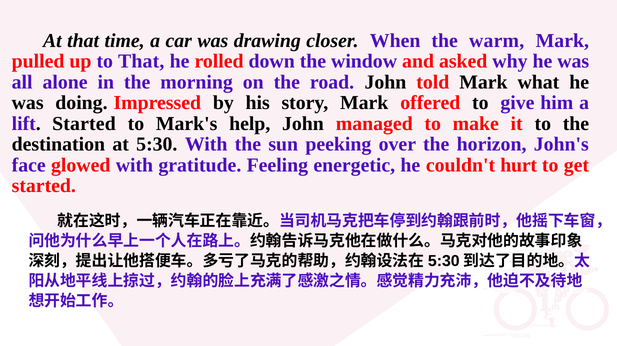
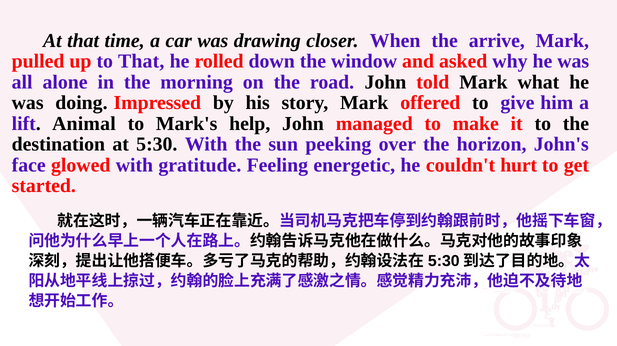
warm: warm -> arrive (497, 40)
lift Started: Started -> Animal (84, 124)
